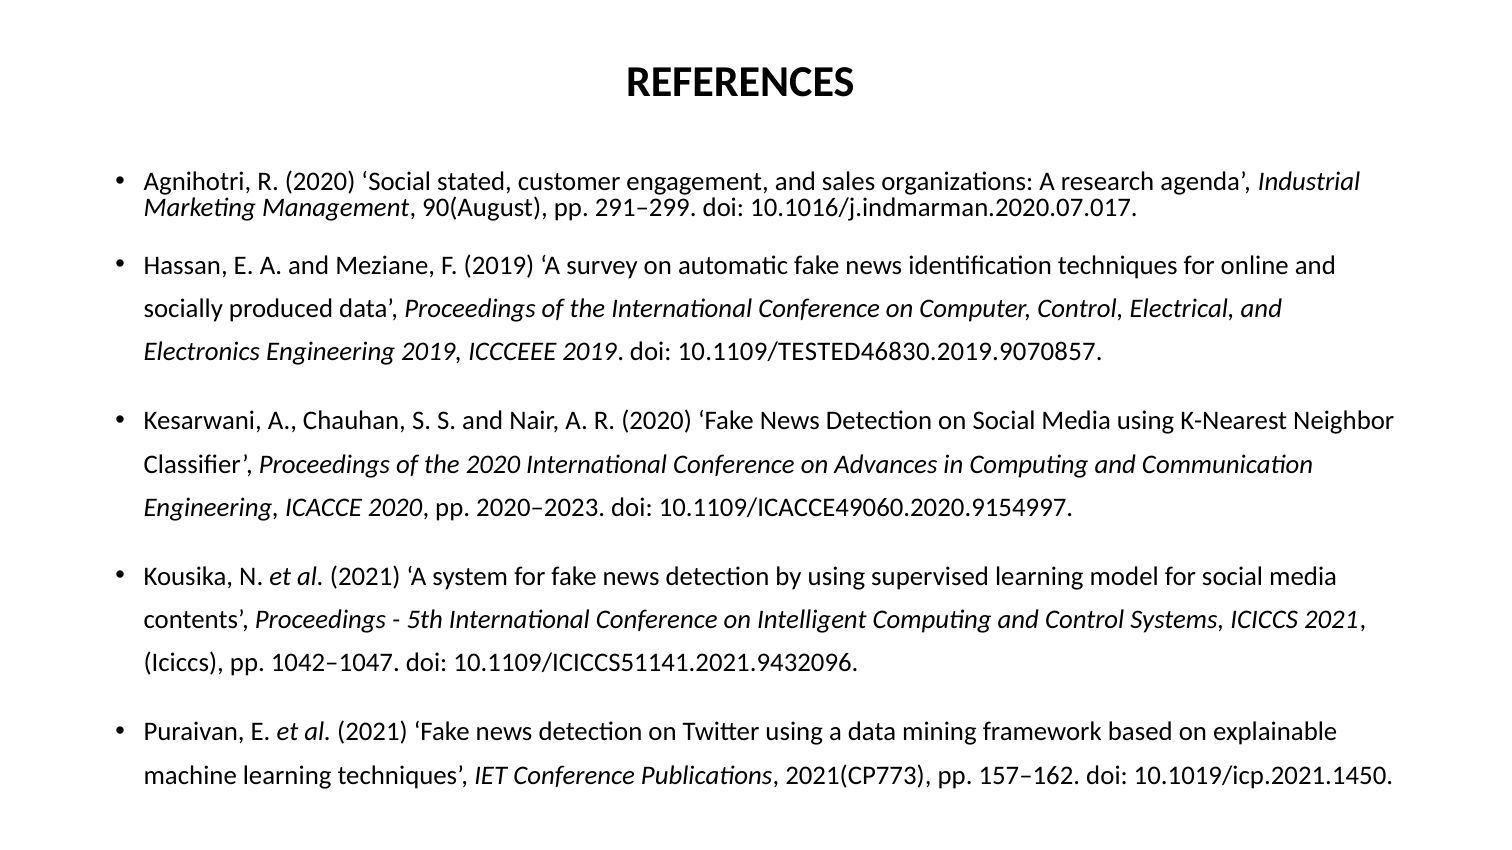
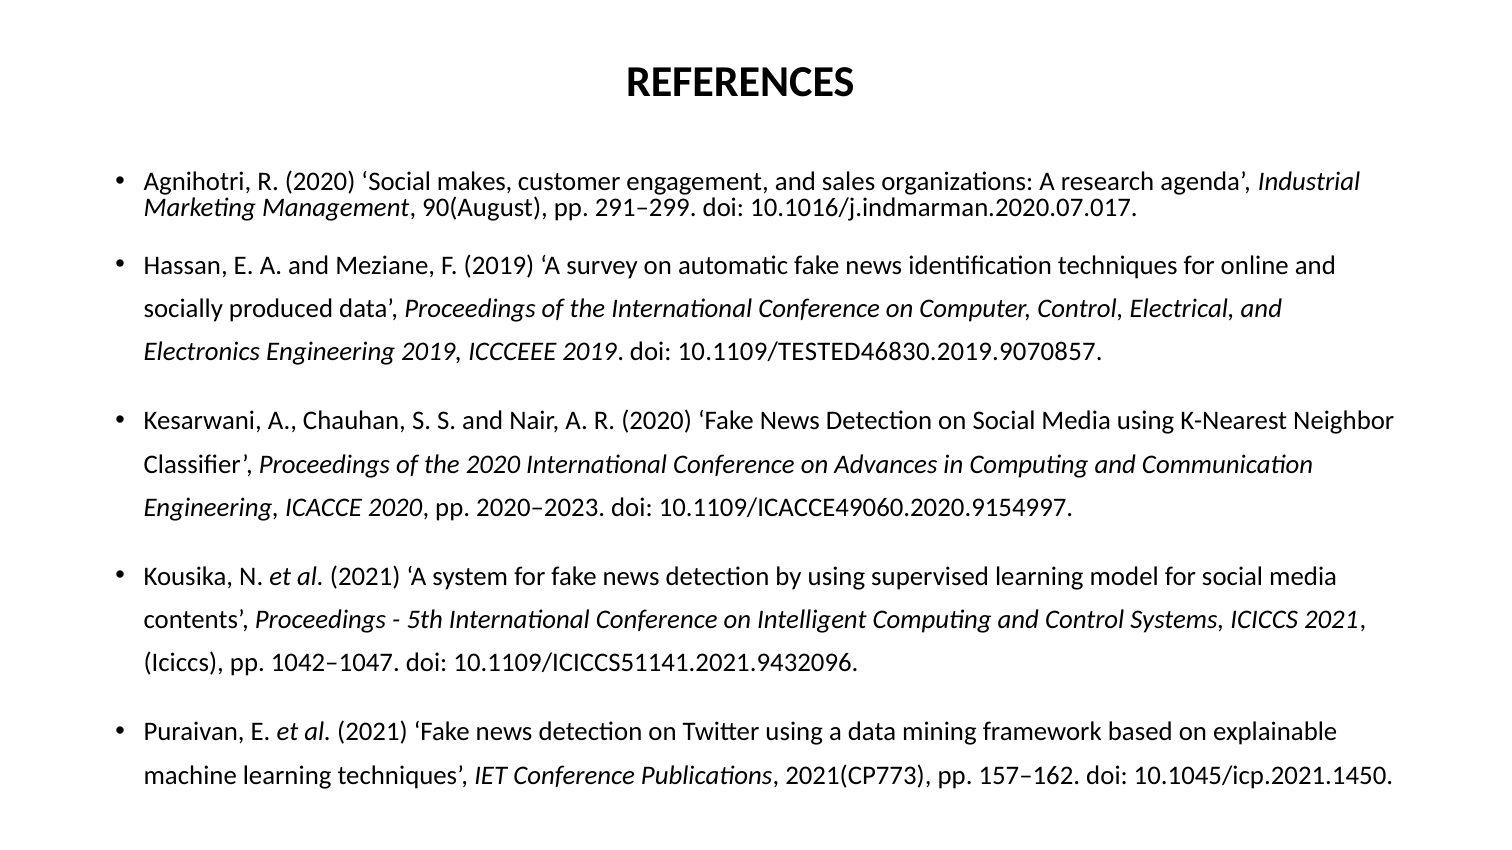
stated: stated -> makes (475, 182)
10.1019/icp.2021.1450: 10.1019/icp.2021.1450 -> 10.1045/icp.2021.1450 (1263, 776)
